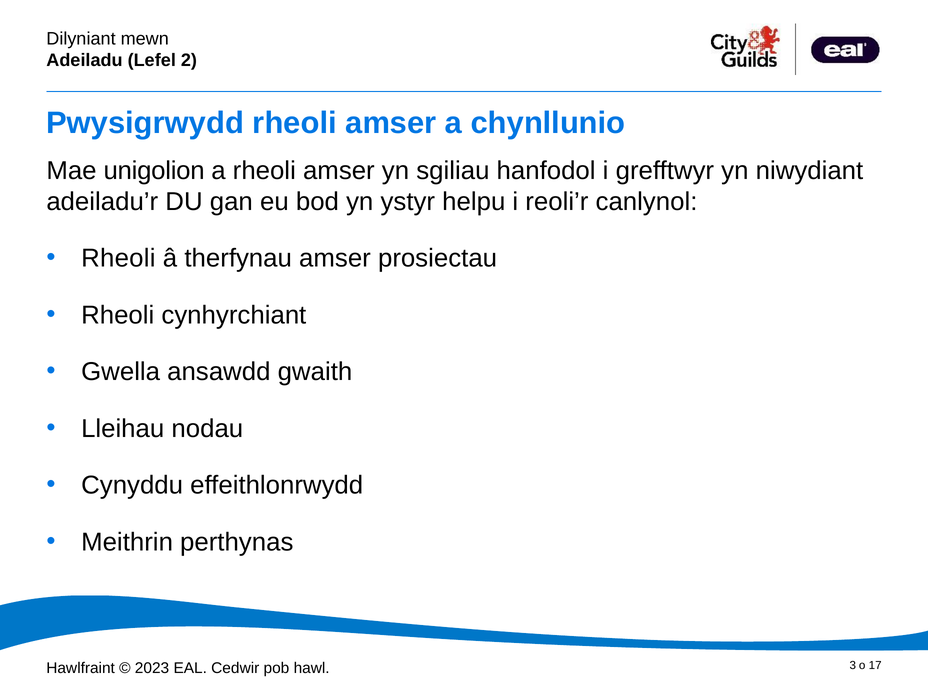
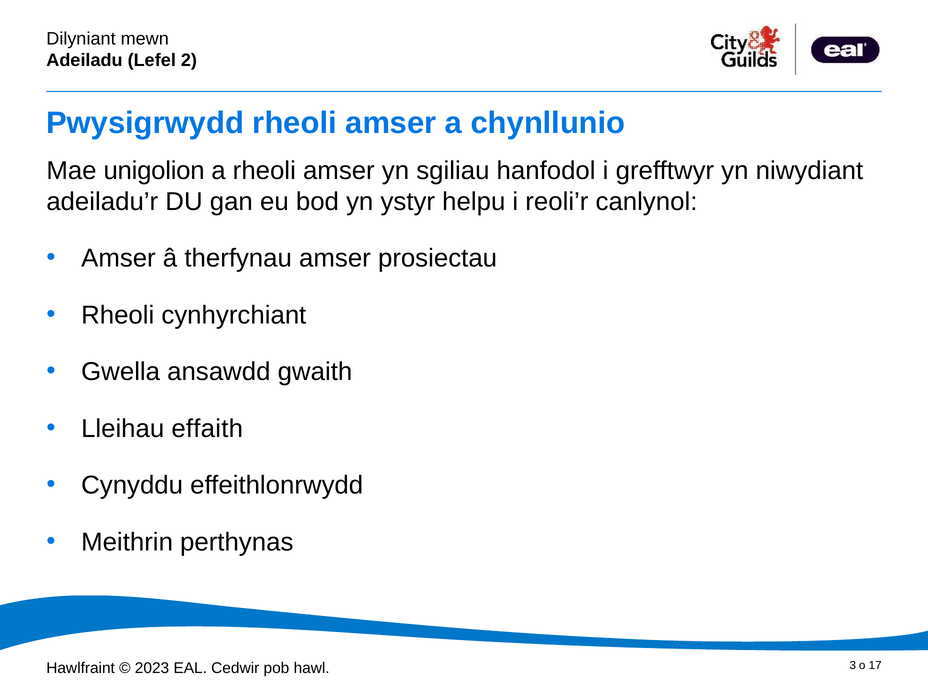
Rheoli: Rheoli -> Amser (118, 258)
nodau: nodau -> effaith (207, 429)
